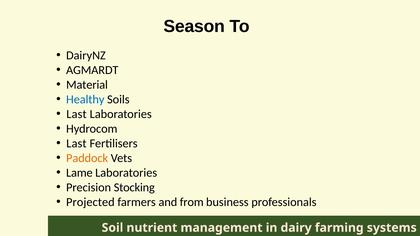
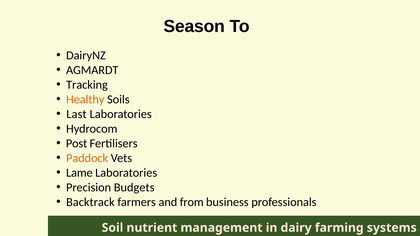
Material: Material -> Tracking (87, 85)
Healthy colour: blue -> orange (85, 100)
Last: Last -> Post (77, 144)
Stocking: Stocking -> Budgets (134, 188)
Projected: Projected -> Backtrack (90, 203)
